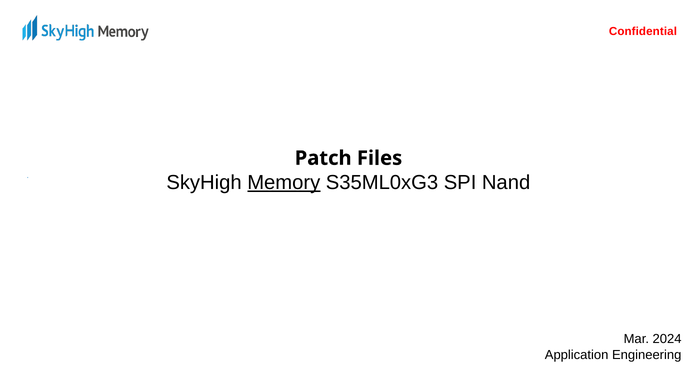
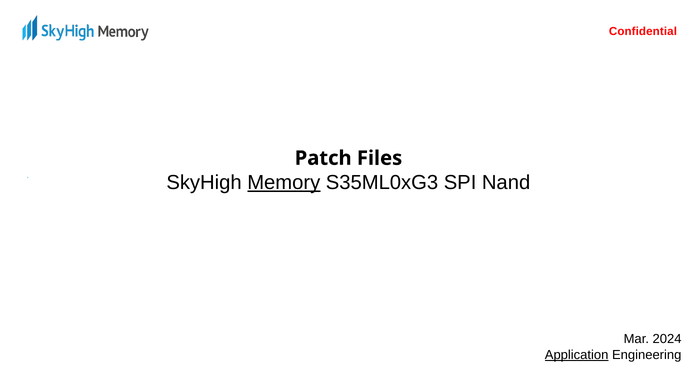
Application underline: none -> present (577, 354)
